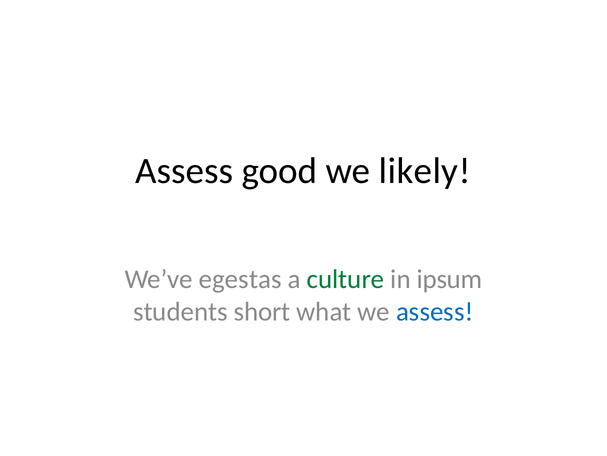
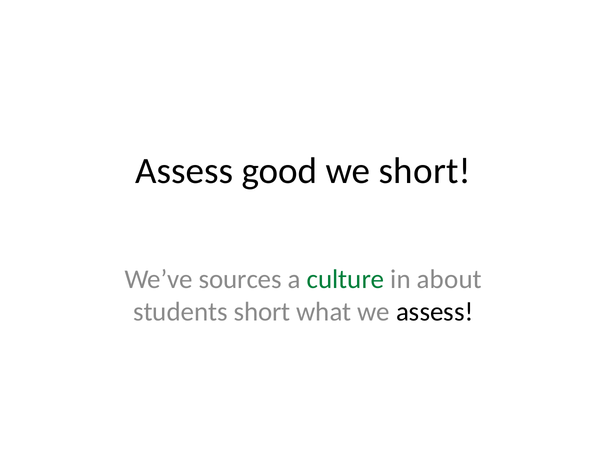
we likely: likely -> short (425, 171)
egestas: egestas -> sources (240, 279)
ipsum: ipsum -> about (449, 279)
assess colour: blue -> black (435, 311)
